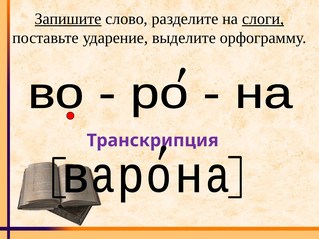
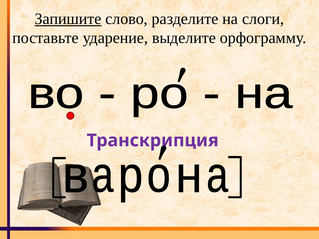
слоги underline: present -> none (263, 19)
